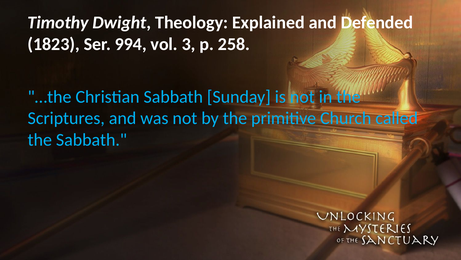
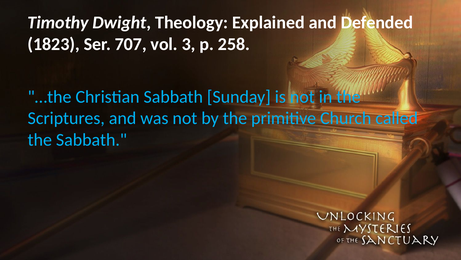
994: 994 -> 707 (131, 44)
